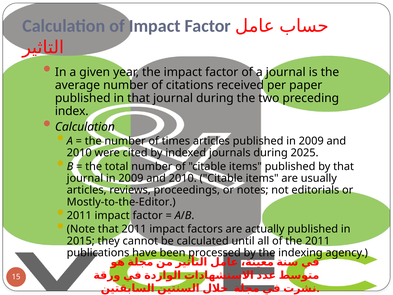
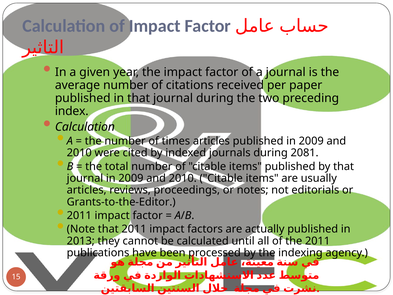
2025: 2025 -> 2081 (305, 153)
Mostly-to-the-Editor: Mostly-to-the-Editor -> Grants-to-the-Editor (121, 202)
2015: 2015 -> 2013 (81, 241)
